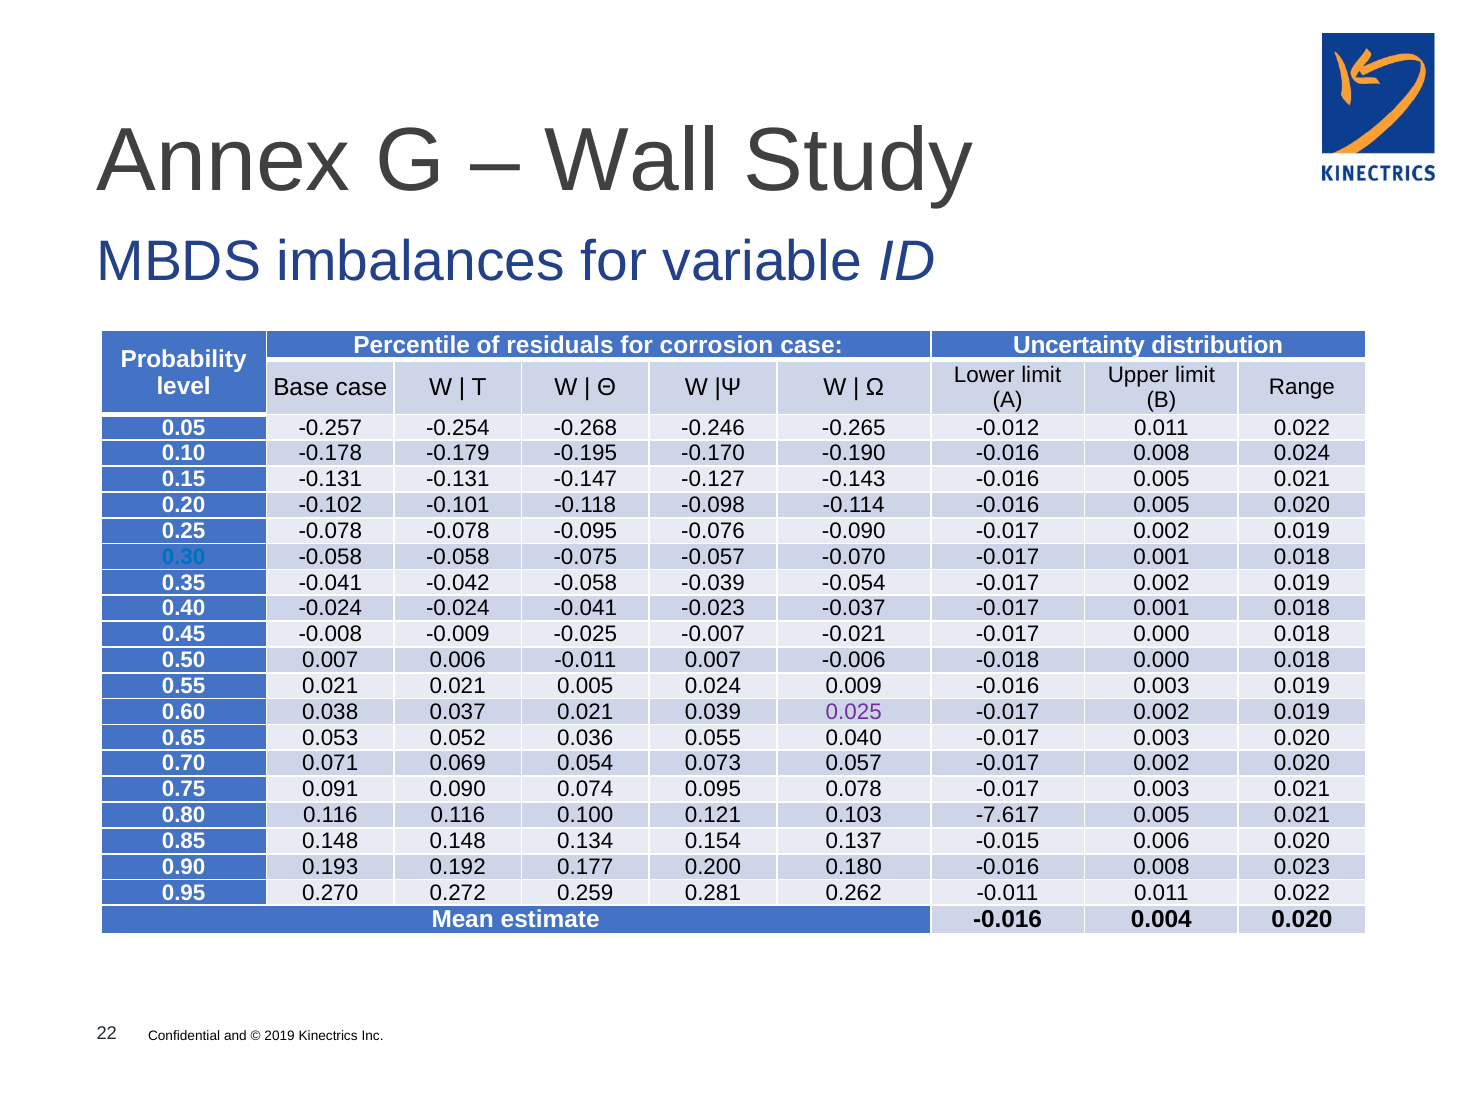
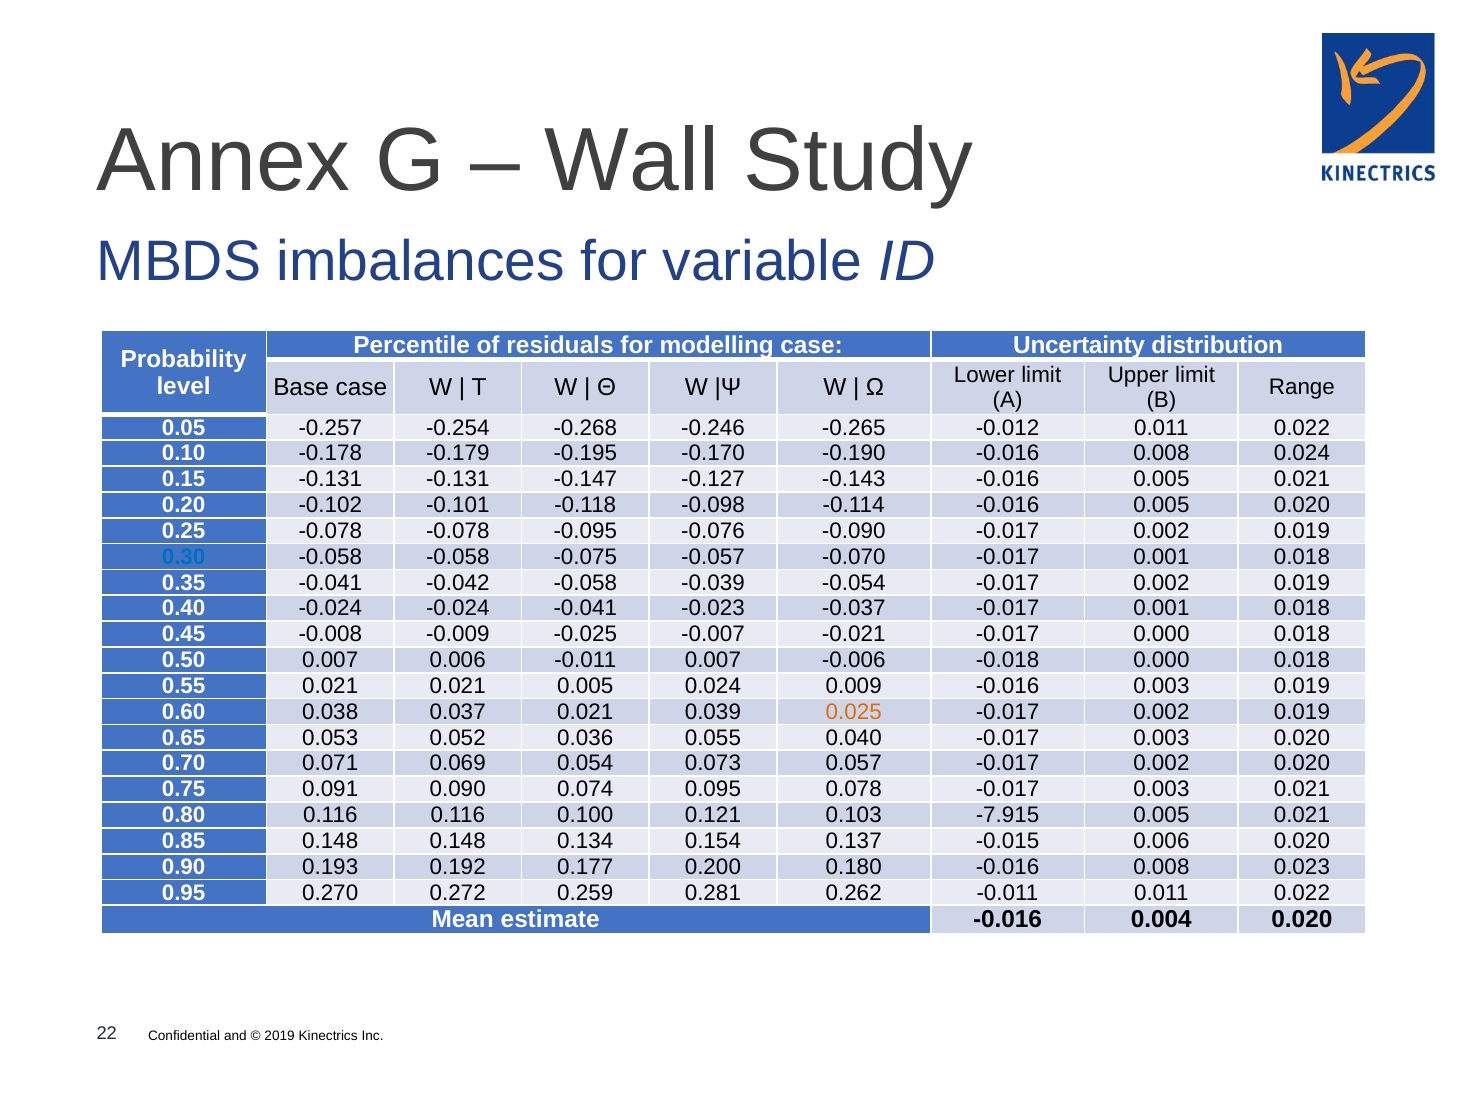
corrosion: corrosion -> modelling (717, 345)
0.025 colour: purple -> orange (854, 711)
-7.617: -7.617 -> -7.915 (1008, 815)
